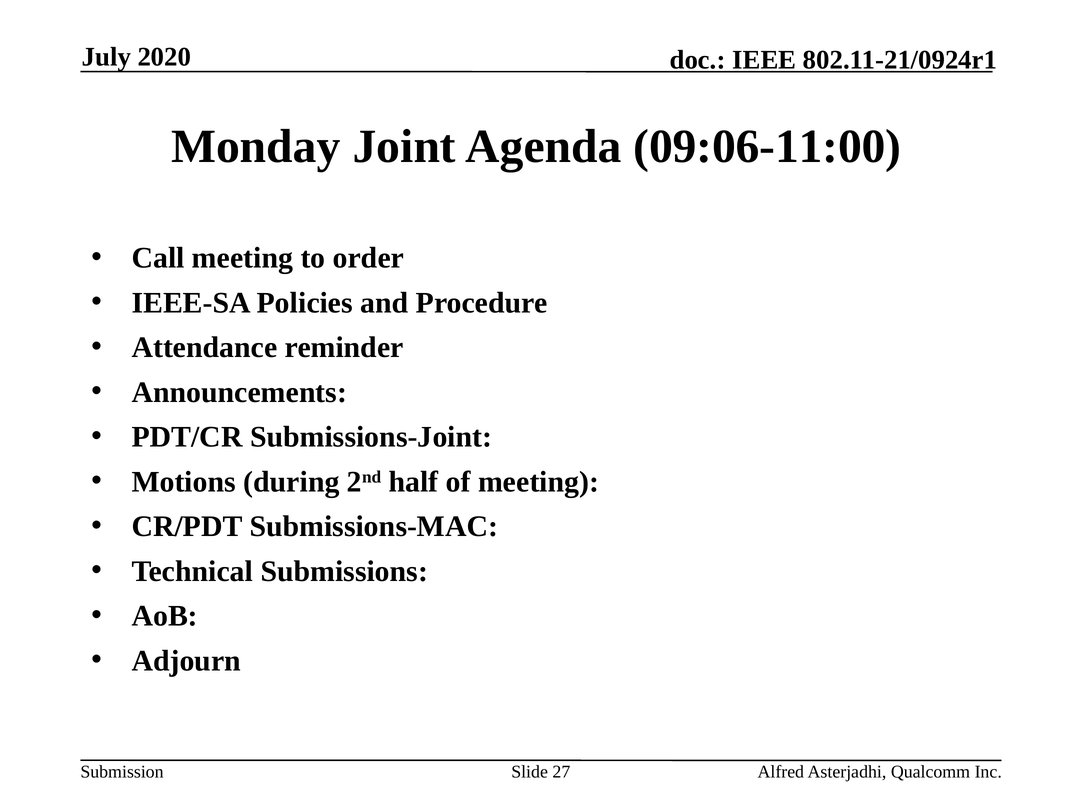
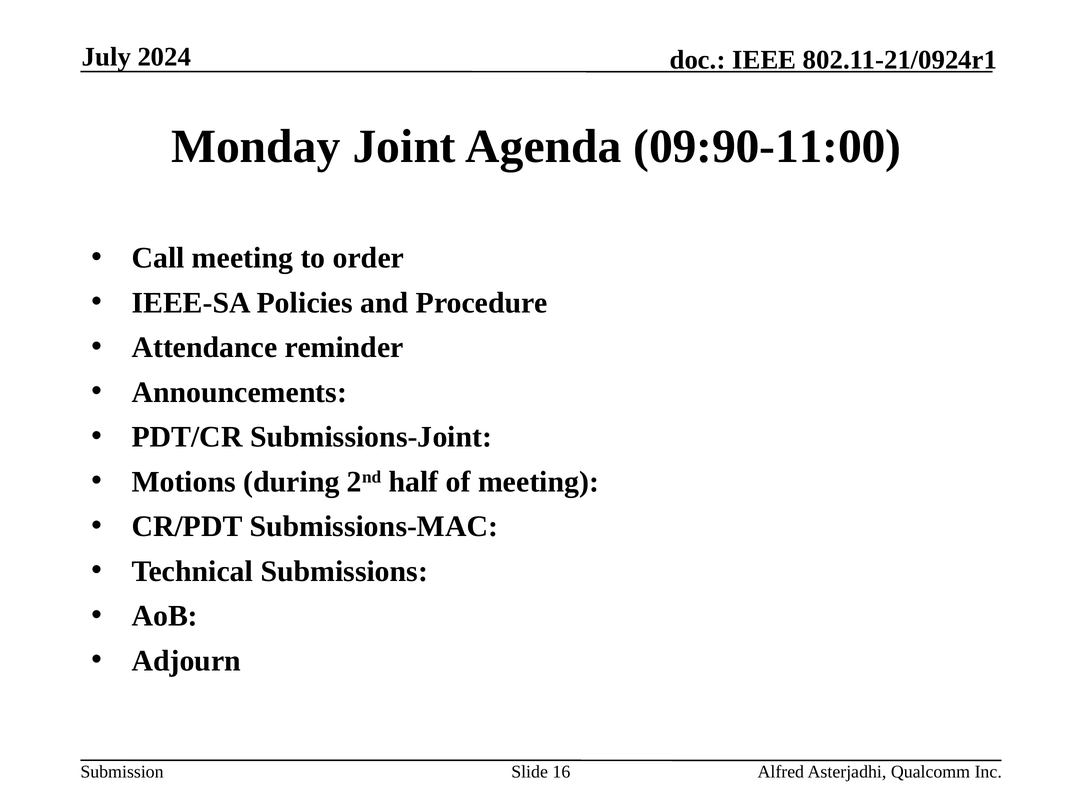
2020: 2020 -> 2024 (164, 57)
09:06-11:00: 09:06-11:00 -> 09:90-11:00 (767, 146)
27: 27 -> 16 (561, 772)
